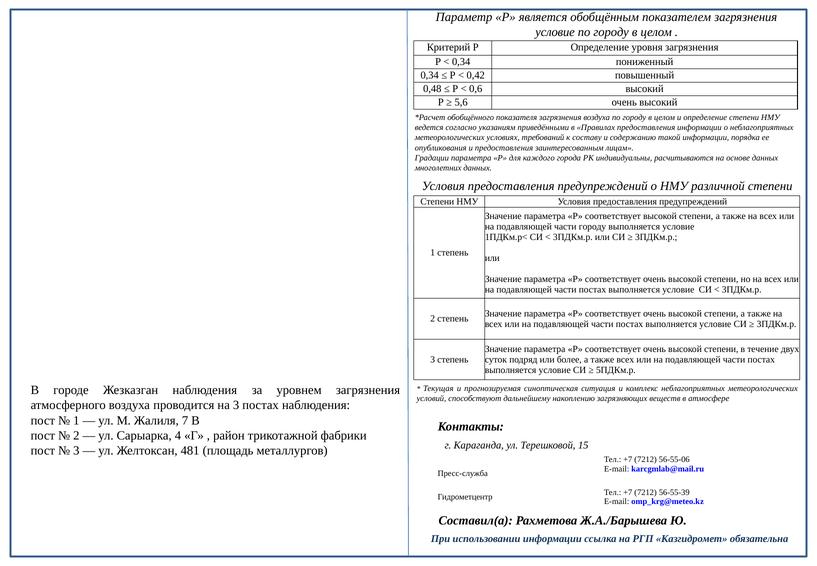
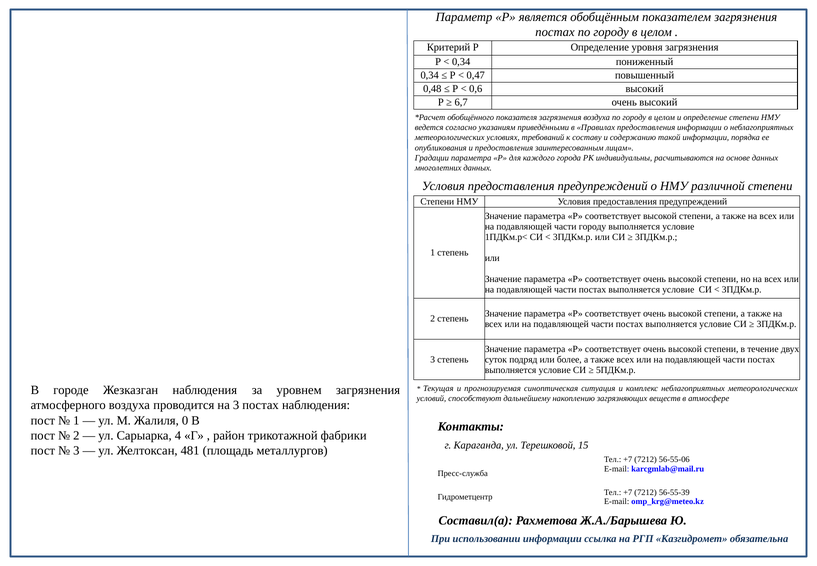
условие: условие -> постах (555, 32)
0,42: 0,42 -> 0,47 (476, 75)
5,6: 5,6 -> 6,7 (461, 102)
7: 7 -> 0 (185, 420)
